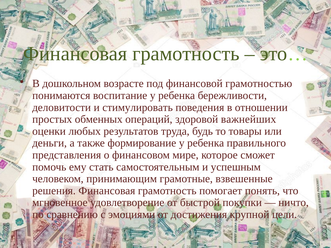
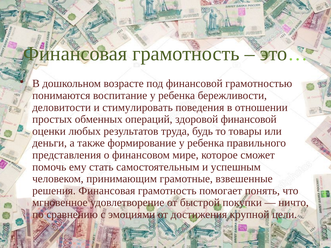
здоровой важнейших: важнейших -> финансовой (249, 119)
